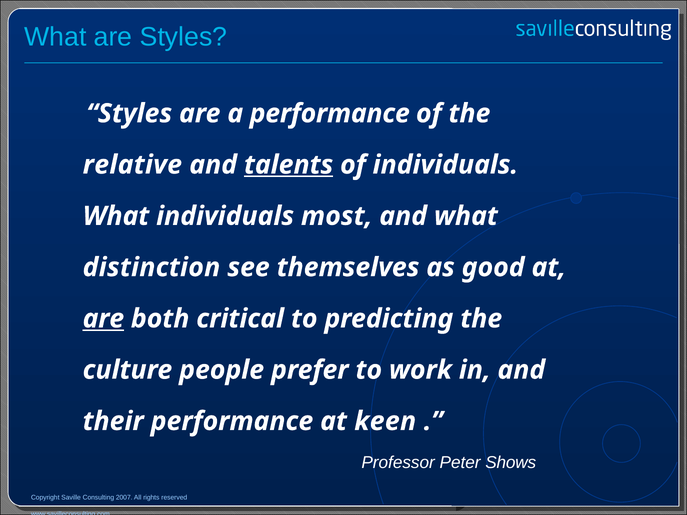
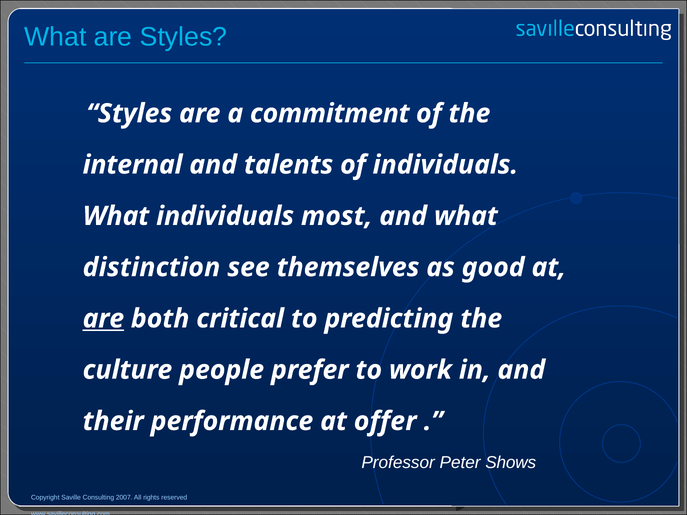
a performance: performance -> commitment (330, 114)
relative: relative -> internal (133, 165)
talents underline: present -> none (289, 165)
keen: keen -> offer (385, 421)
